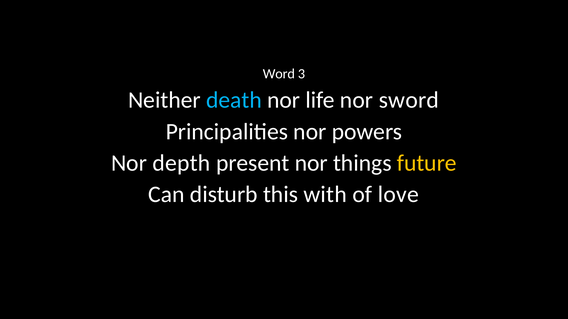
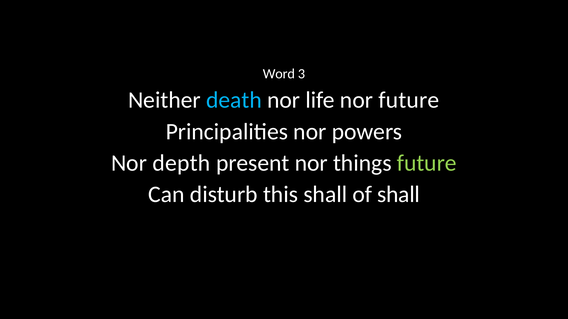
nor sword: sword -> future (409, 100)
future colour: yellow -> light green (427, 163)
this with: with -> shall (325, 195)
of love: love -> shall (399, 195)
